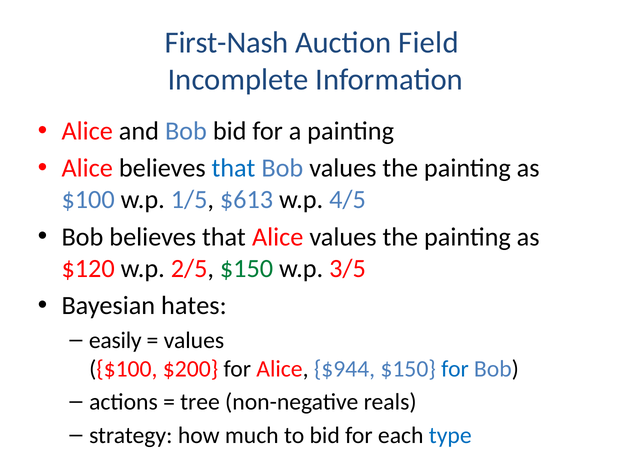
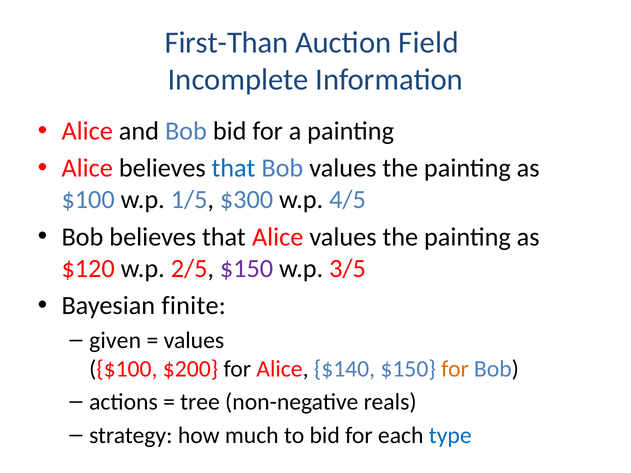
First-Nash: First-Nash -> First-Than (227, 43)
$613: $613 -> $300 (247, 200)
$150 colour: green -> purple (247, 269)
hates: hates -> finite (194, 306)
easily: easily -> given (115, 341)
$944: $944 -> $140 (344, 369)
for colour: blue -> orange (455, 369)
